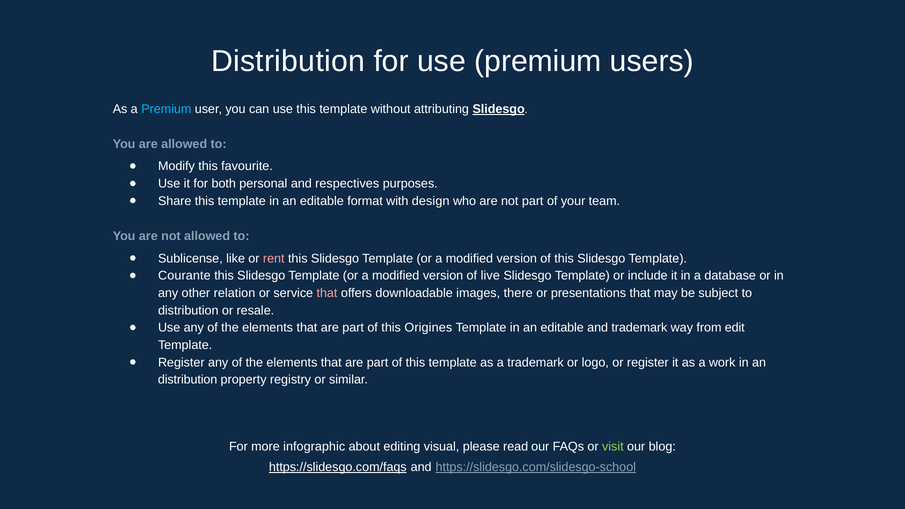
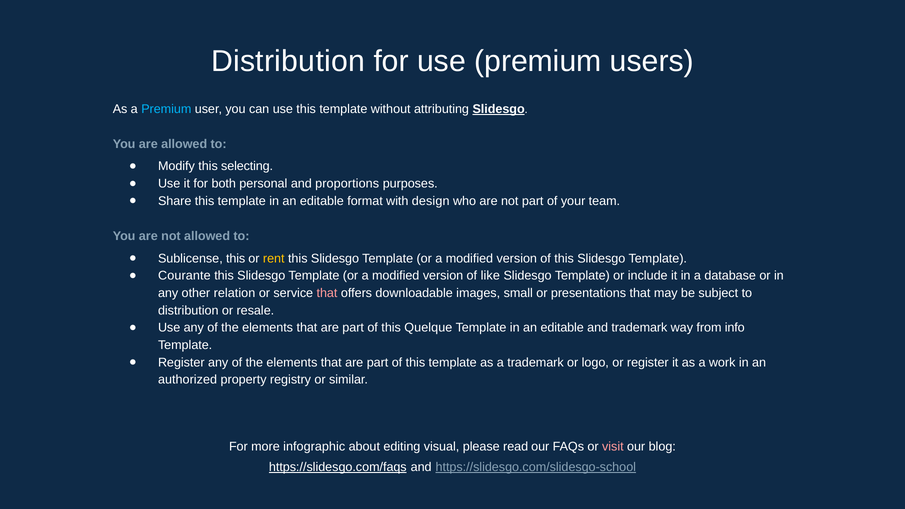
favourite: favourite -> selecting (247, 166)
respectives: respectives -> proportions (347, 184)
Sublicense like: like -> this (236, 258)
rent colour: pink -> yellow (274, 258)
live: live -> like (490, 276)
there: there -> small (518, 293)
Origines: Origines -> Quelque (428, 328)
edit: edit -> info (735, 328)
distribution: distribution -> authorized (188, 380)
visit colour: light green -> pink (613, 447)
